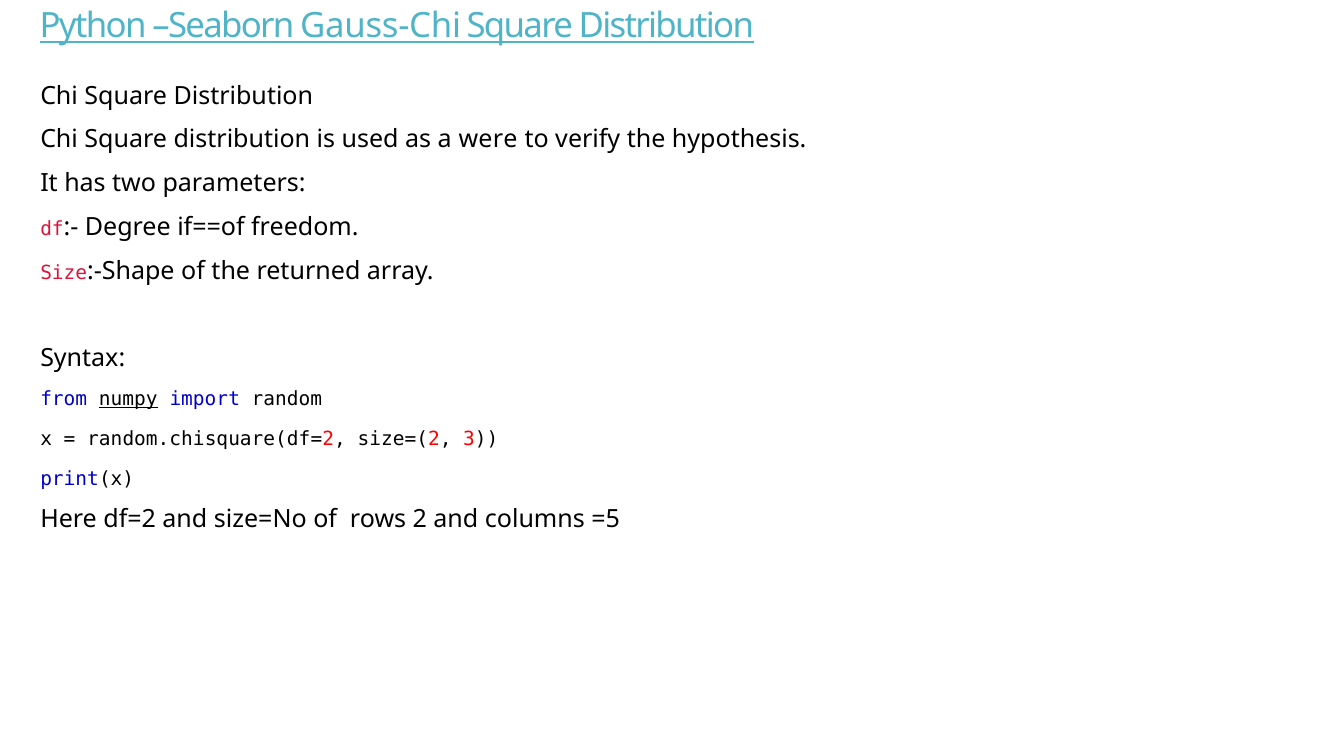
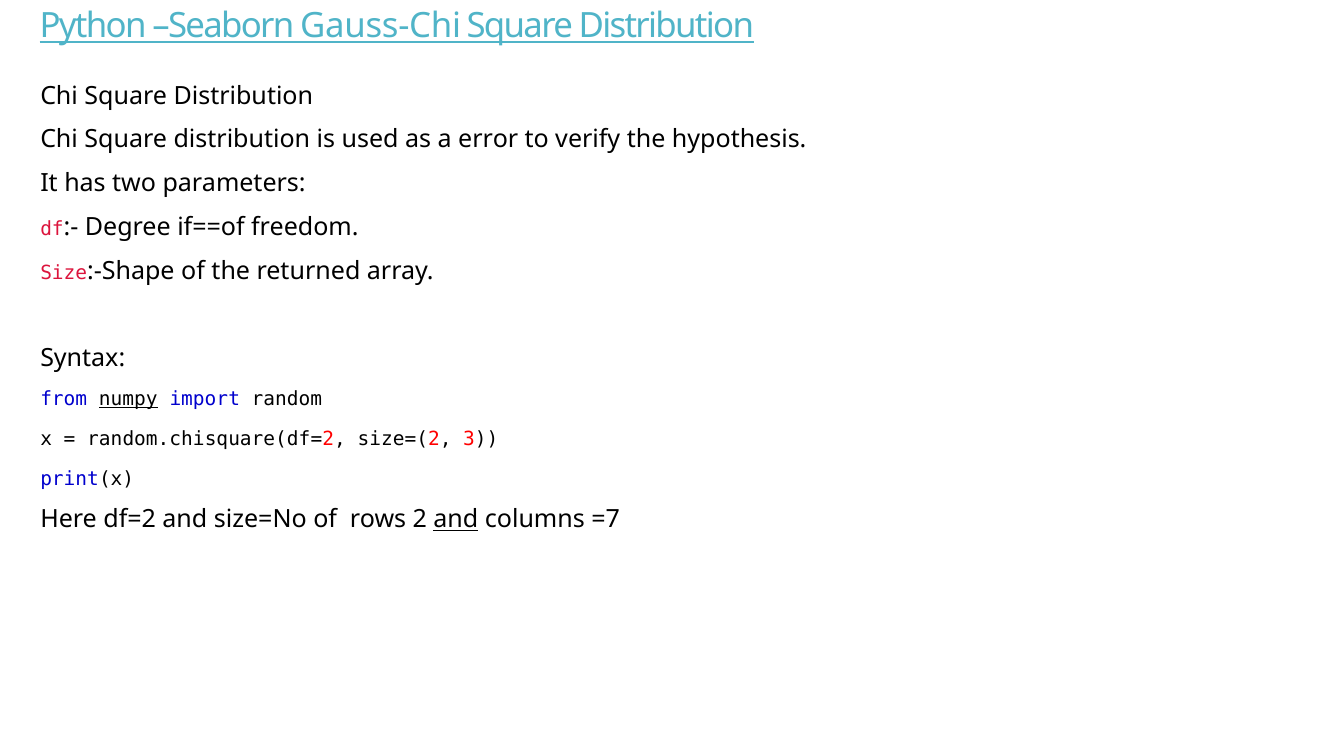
were: were -> error (488, 140)
and underline: none -> present (456, 519)
=5: =5 -> =7 (606, 519)
